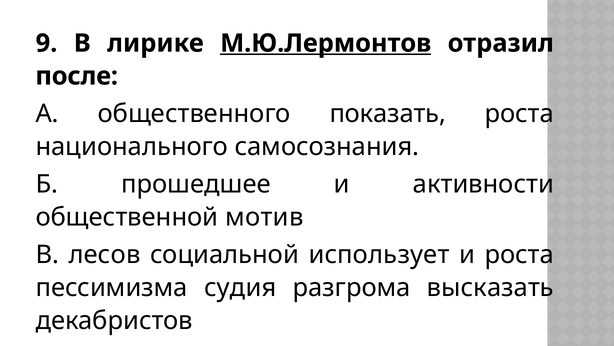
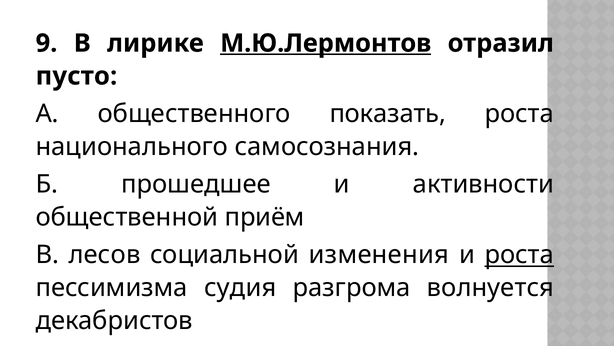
после: после -> пусто (76, 76)
мотив: мотив -> приём (265, 217)
использует: использует -> изменения (379, 255)
роста underline: none -> present (519, 255)
высказать: высказать -> волнуется (490, 287)
